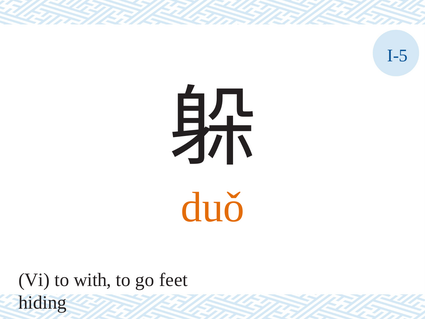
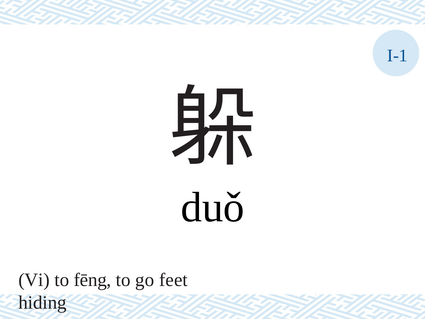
I-5: I-5 -> I-1 (397, 56)
duǒ colour: orange -> black (213, 207)
with: with -> fēng (93, 280)
